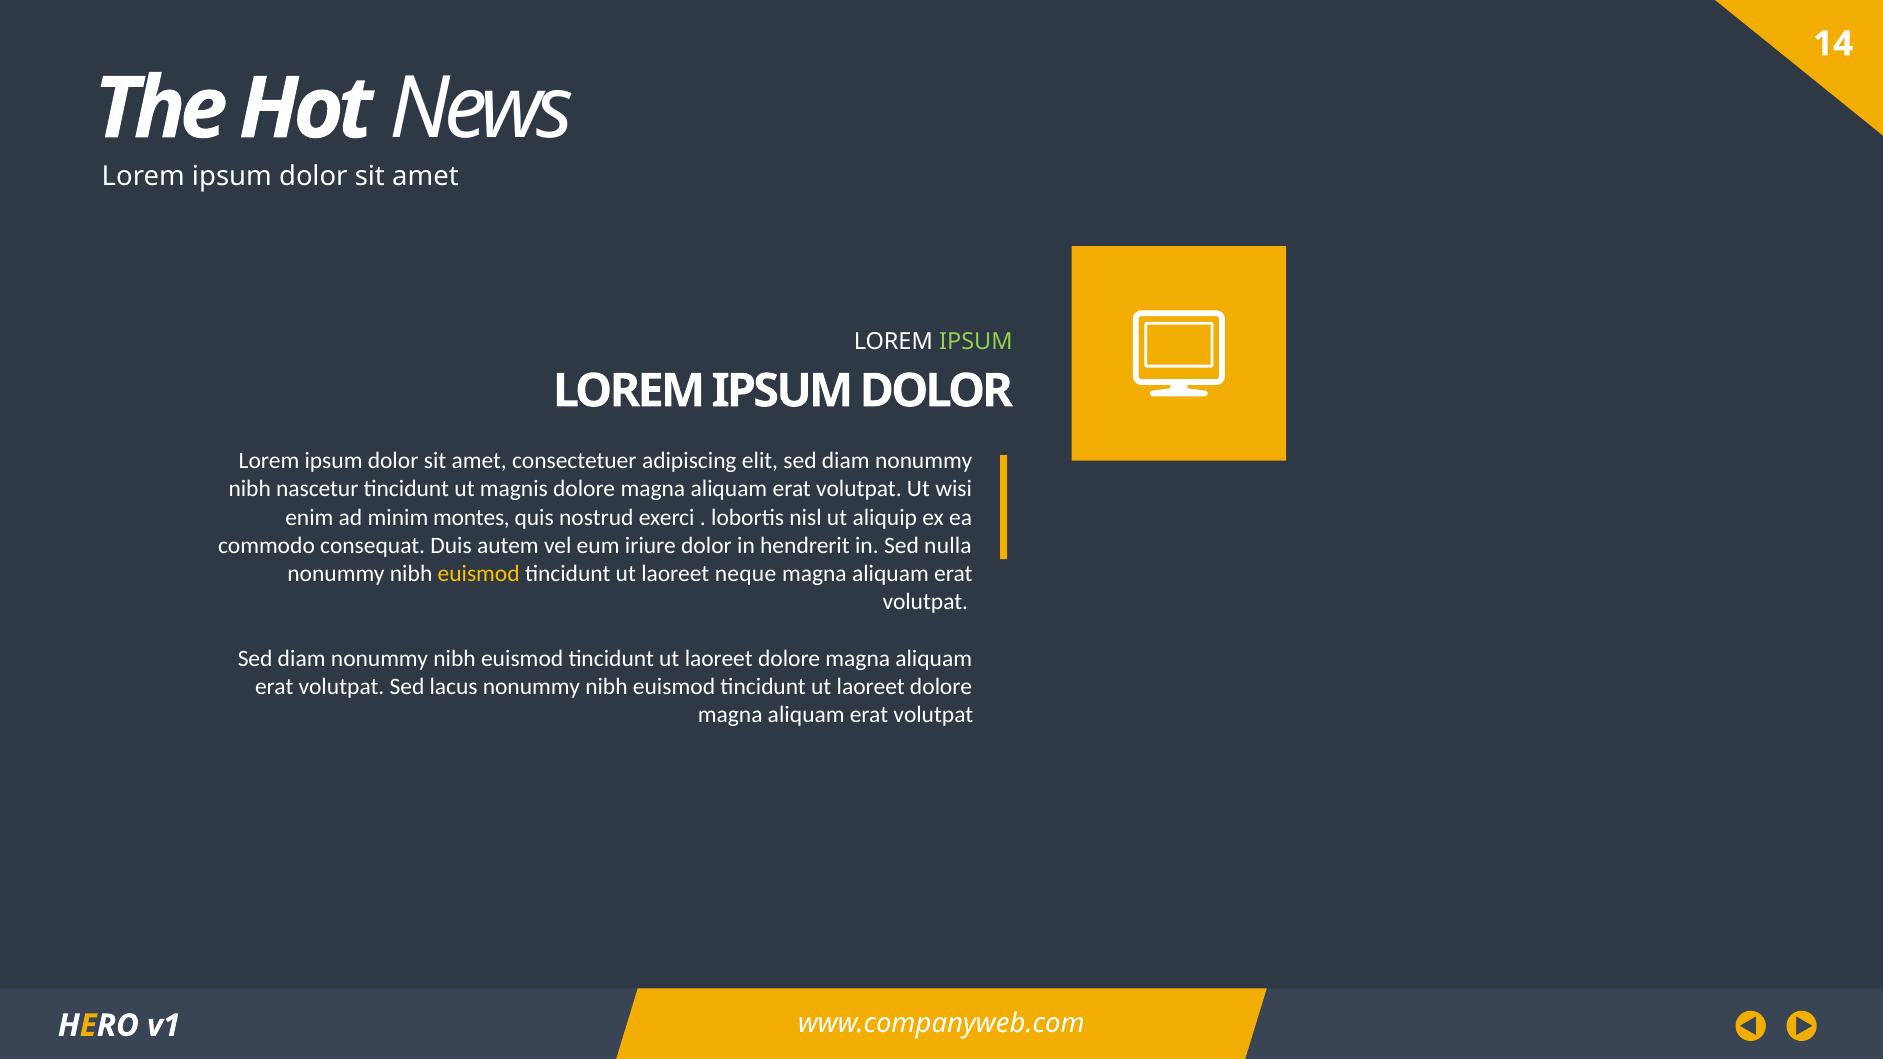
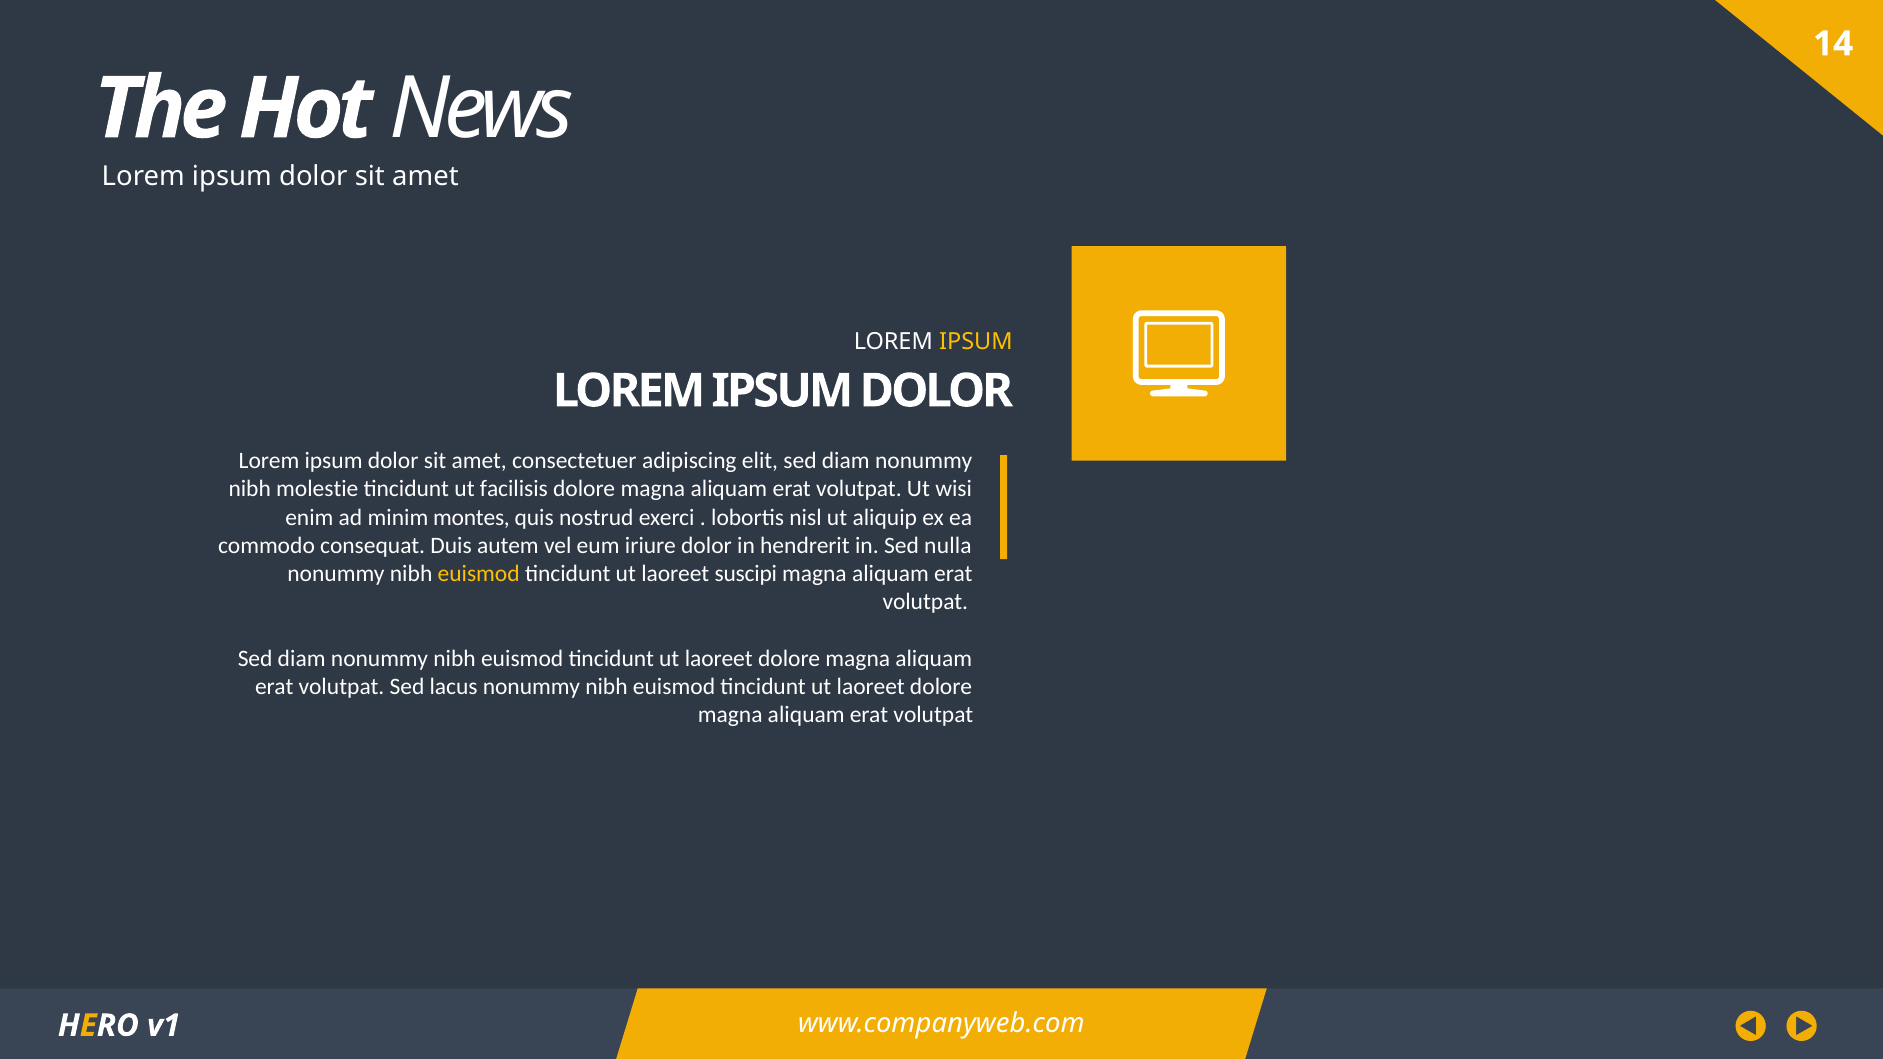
IPSUM colour: light green -> yellow (976, 342)
nascetur: nascetur -> molestie (317, 489)
magnis: magnis -> facilisis (514, 489)
neque: neque -> suscipi (746, 574)
